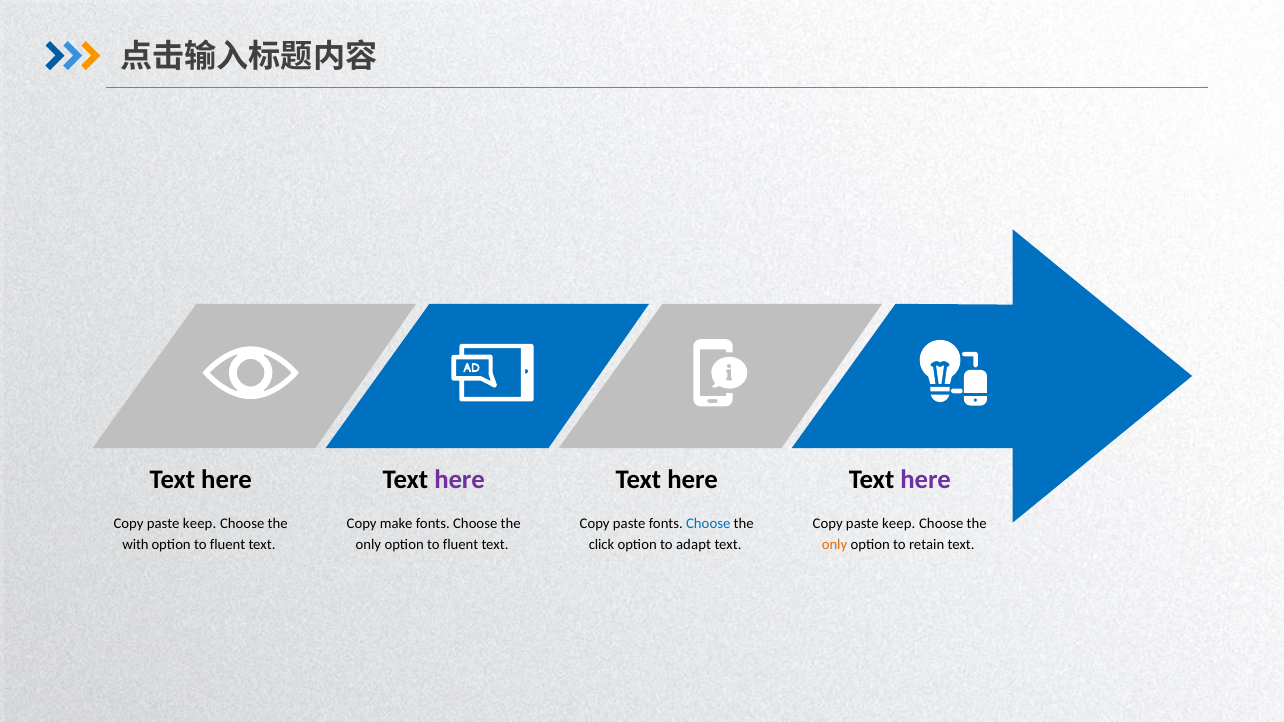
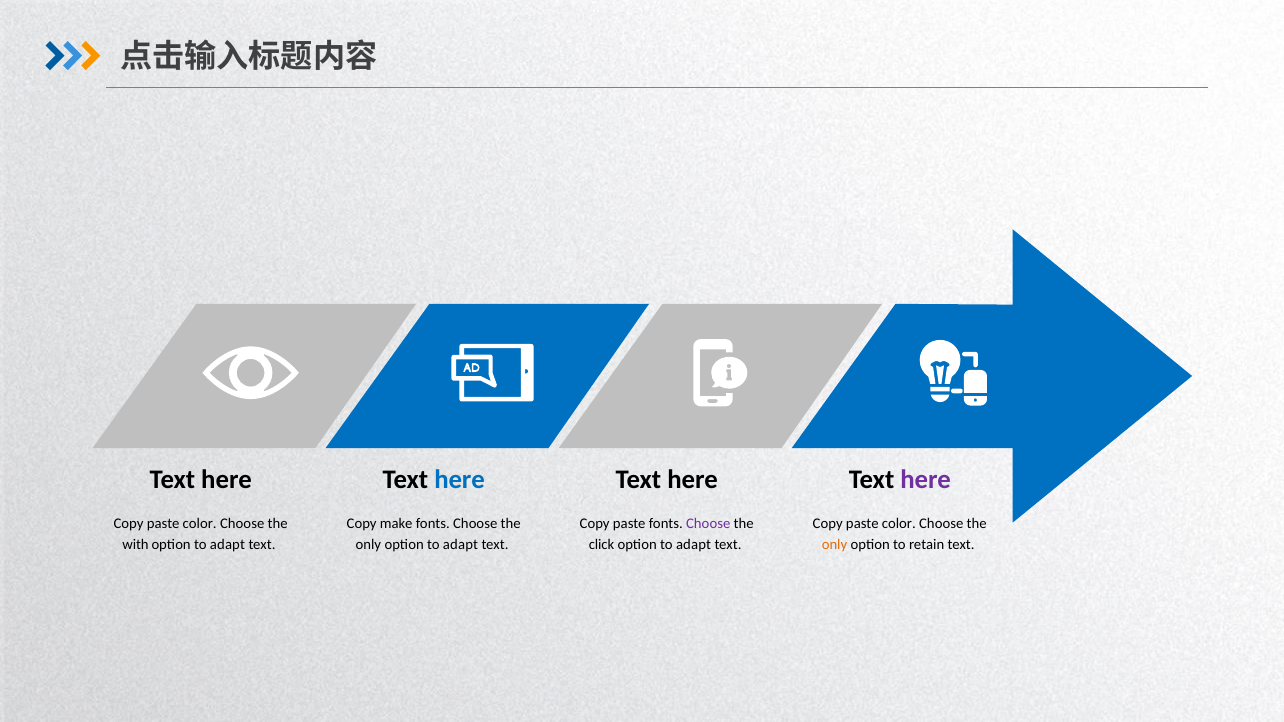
here colour: purple -> blue (460, 480)
keep: keep -> color (200, 523)
Choose colour: blue -> purple (708, 523)
keep: keep -> color (899, 523)
fluent: fluent -> adapt (227, 545)
only option to fluent: fluent -> adapt (461, 545)
